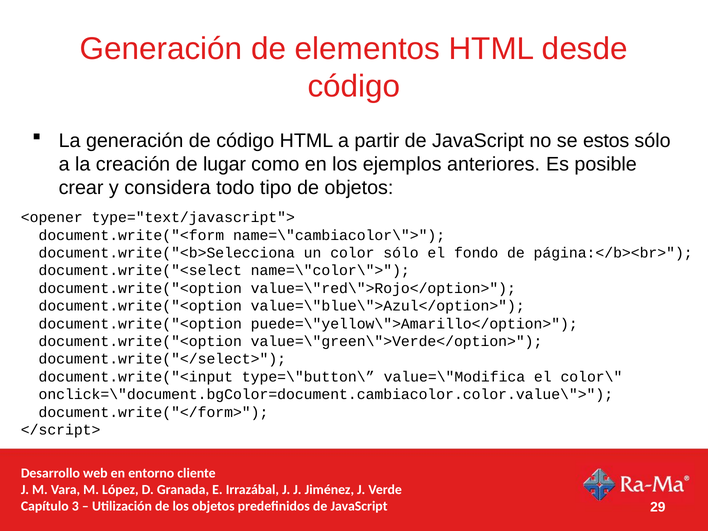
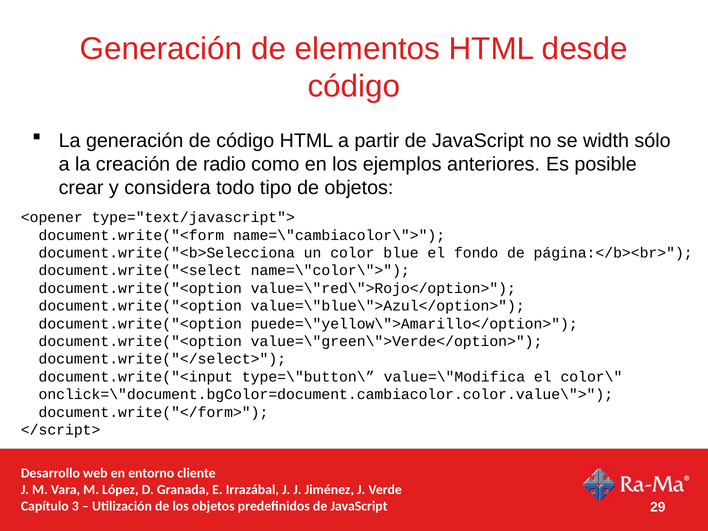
estos: estos -> width (606, 141)
lugar: lugar -> radio (225, 164)
color sólo: sólo -> blue (401, 253)
